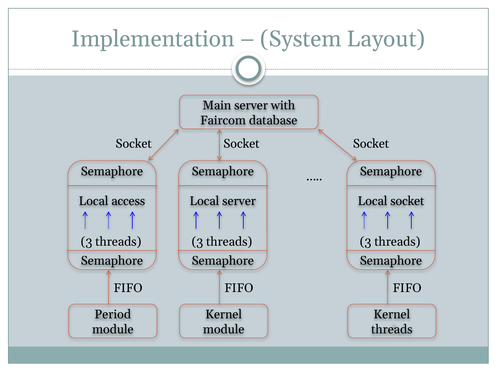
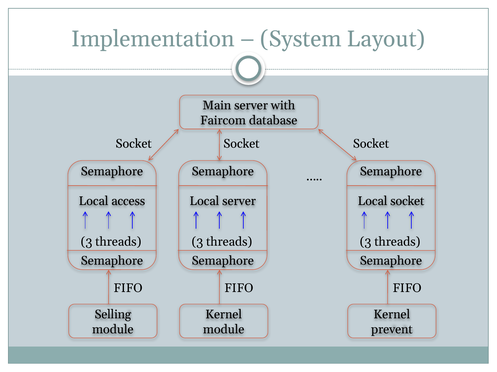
Period: Period -> Selling (113, 315)
threads: threads -> prevent (392, 330)
